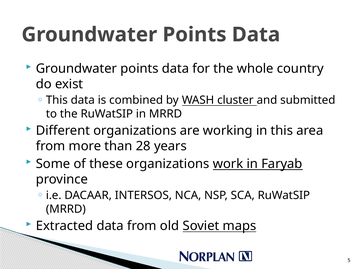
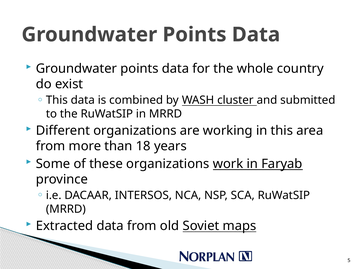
28: 28 -> 18 (143, 146)
